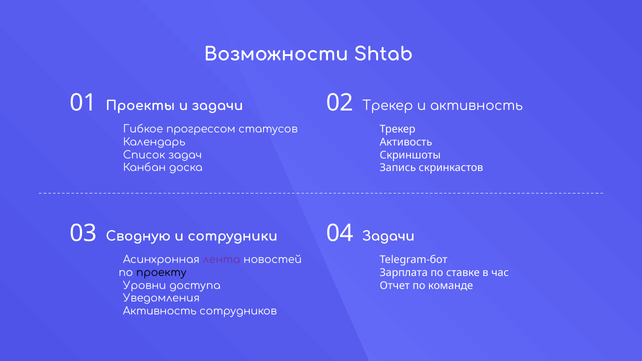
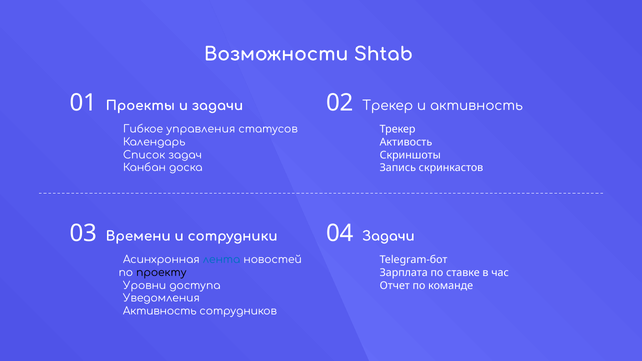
прогрессом: прогрессом -> управления (201, 129)
Сводную: Сводную -> Времени (138, 236)
лента colour: purple -> blue (222, 260)
